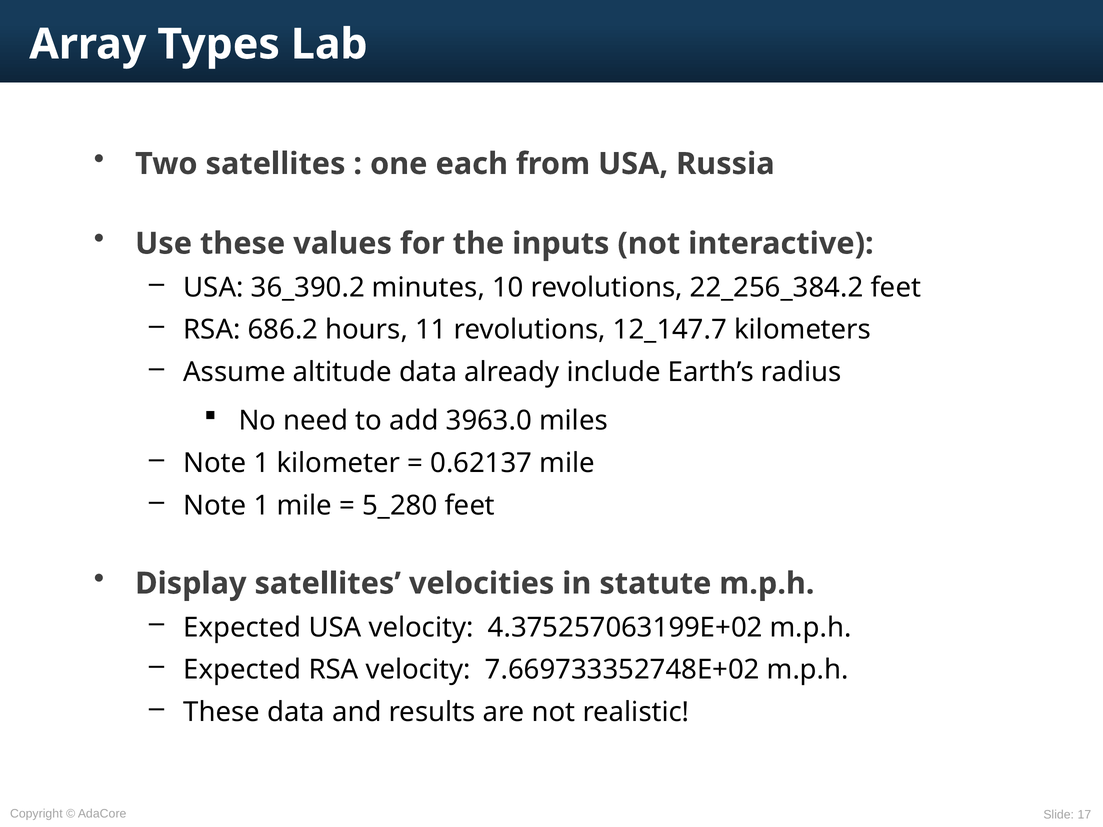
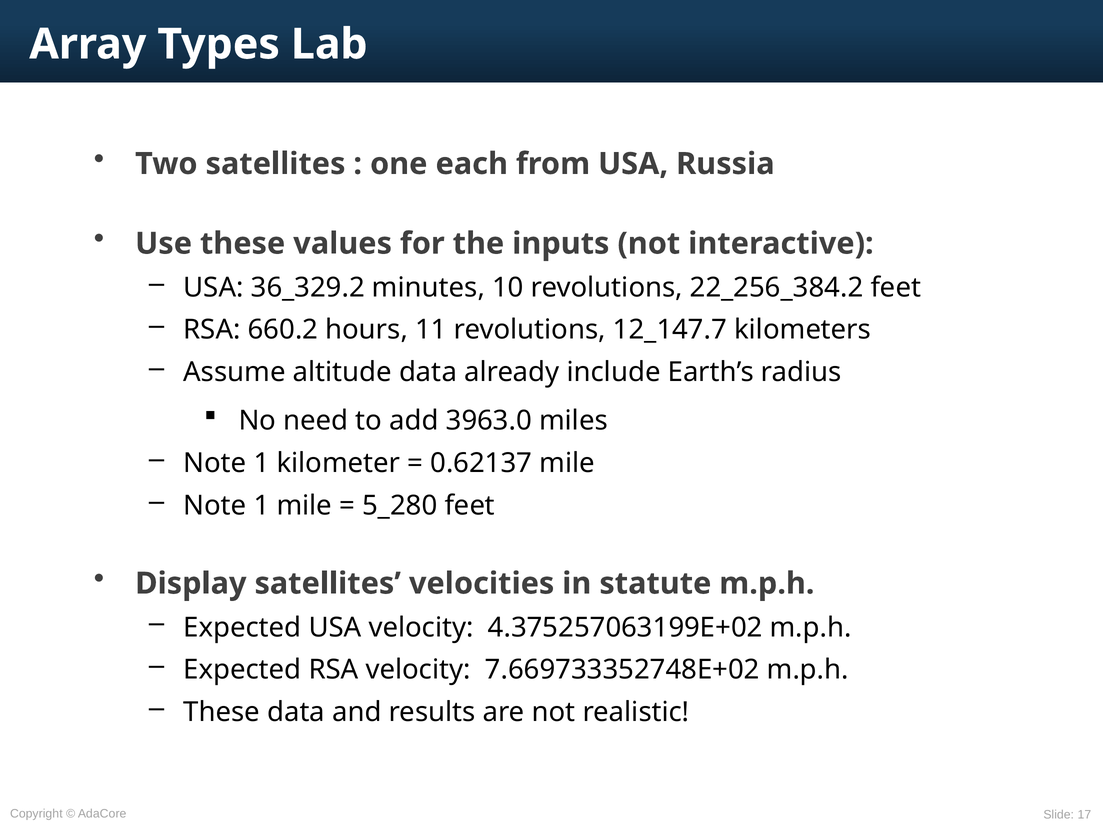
36_390.2: 36_390.2 -> 36_329.2 (308, 288)
686.2: 686.2 -> 660.2 (283, 330)
